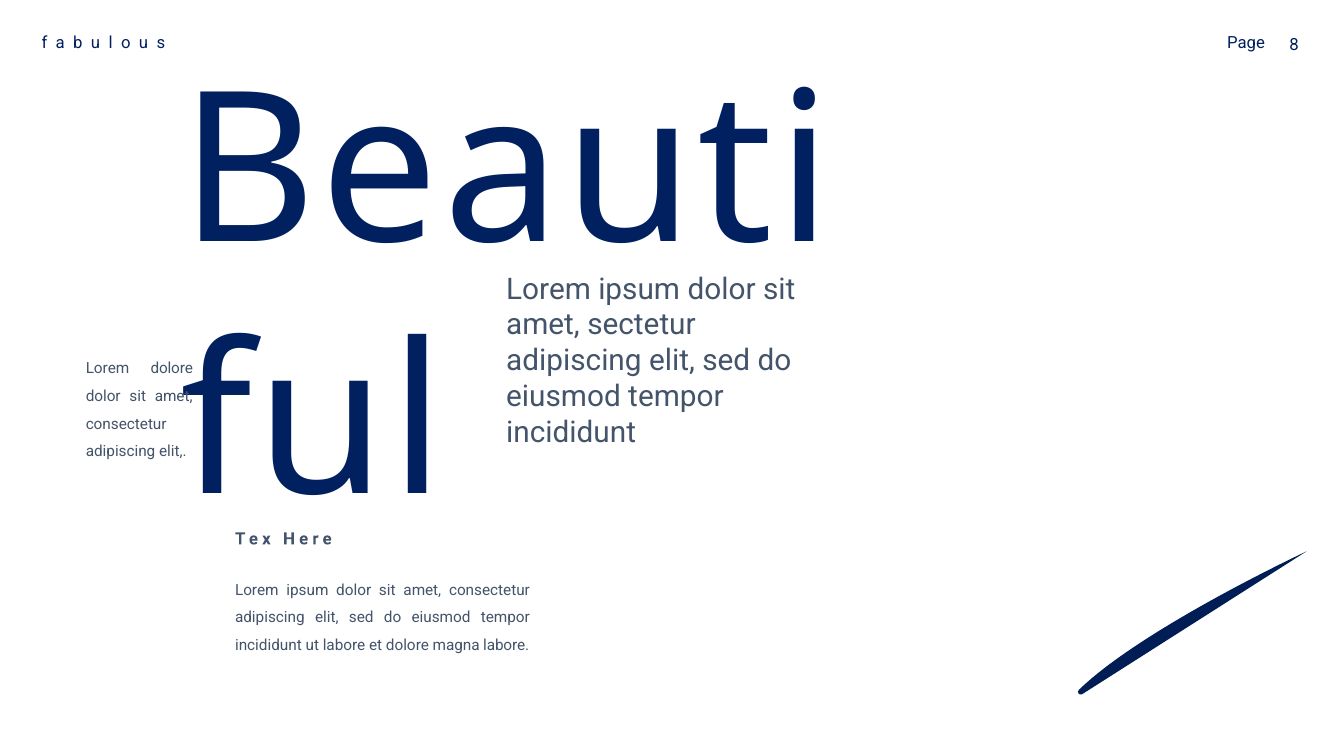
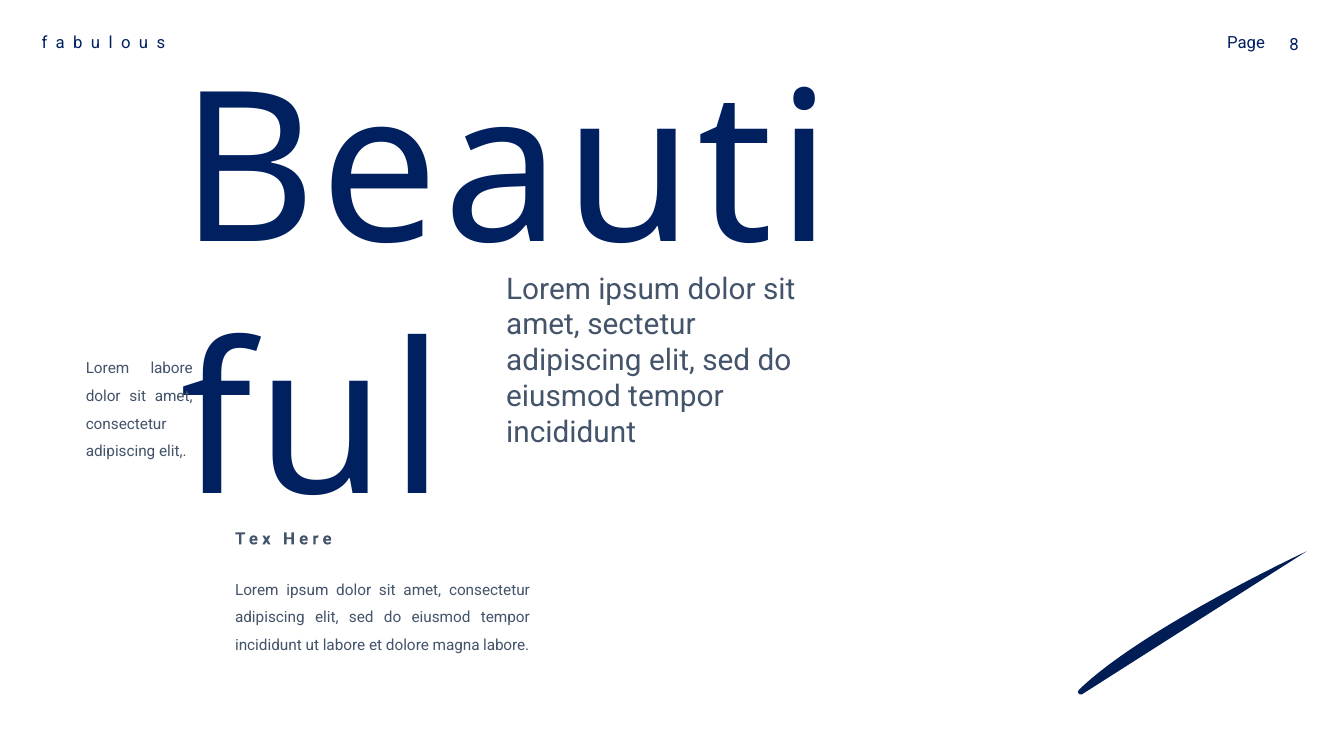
Lorem dolore: dolore -> labore (172, 369)
